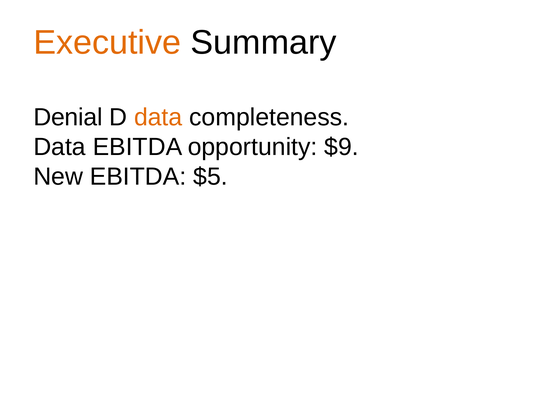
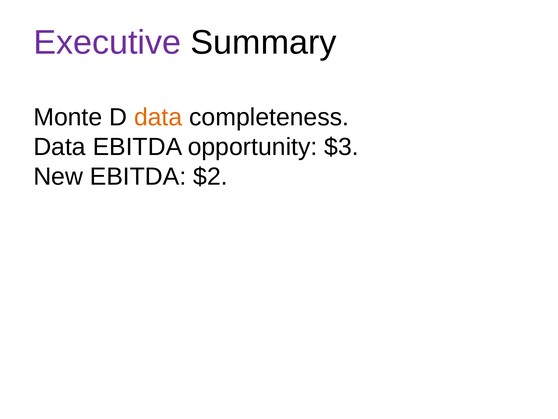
Executive colour: orange -> purple (107, 42)
Denial: Denial -> Monte (68, 117)
$9: $9 -> $3 (341, 147)
$5: $5 -> $2 (211, 177)
